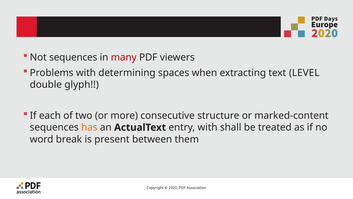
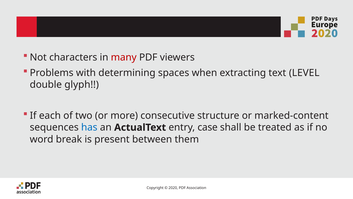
Not sequences: sequences -> characters (73, 57)
has colour: orange -> blue (89, 127)
entry with: with -> case (208, 127)
